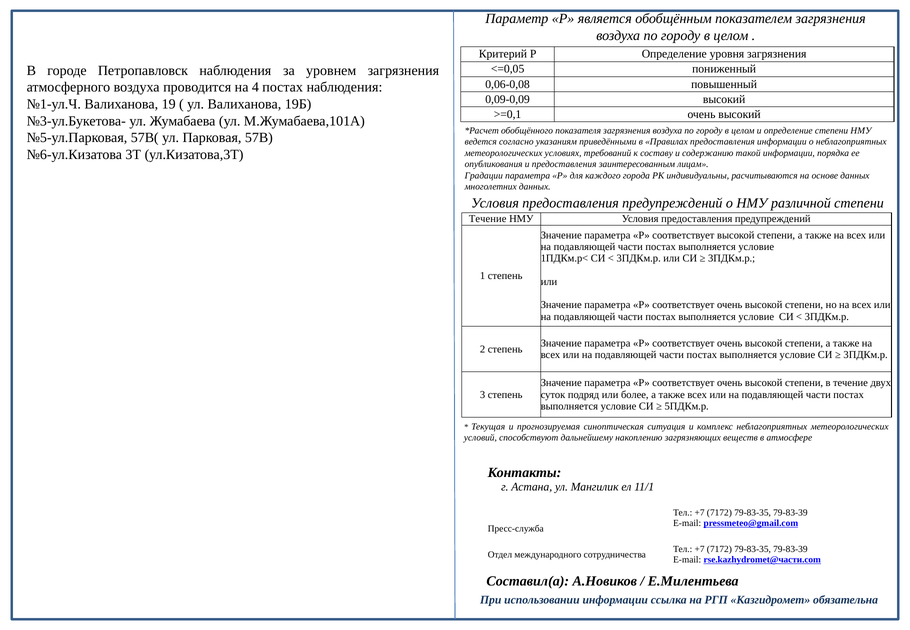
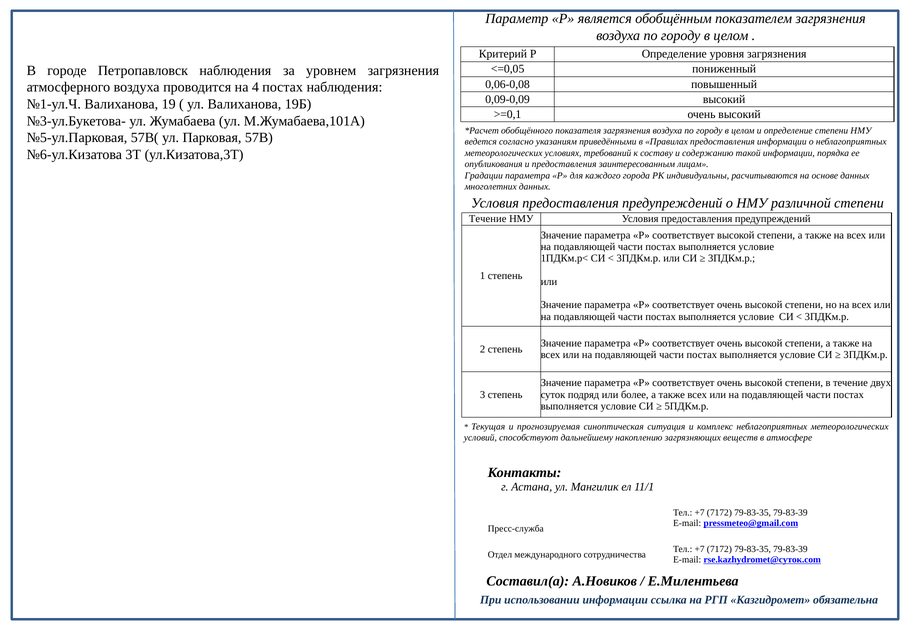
rse.kazhydromet@части.com: rse.kazhydromet@части.com -> rse.kazhydromet@суток.com (762, 560)
